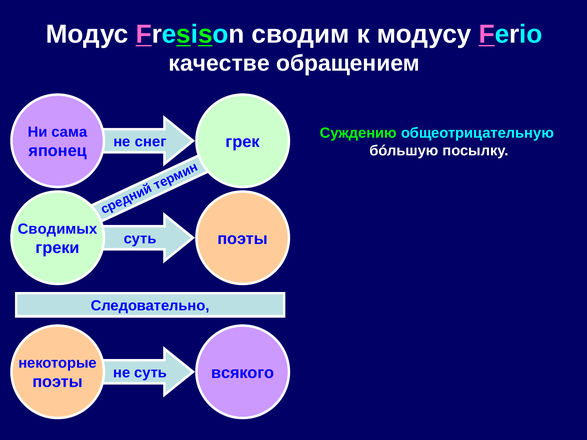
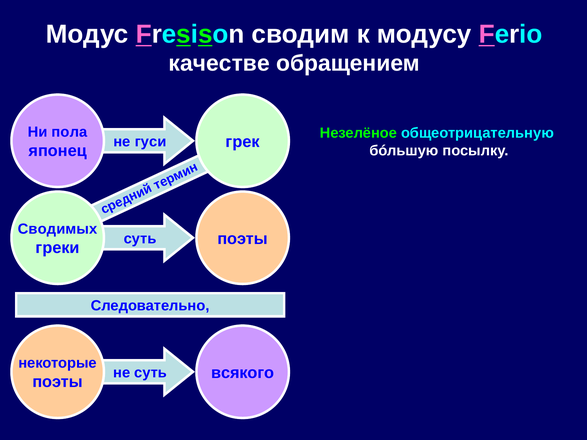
сама: сама -> пола (69, 132)
Суждению: Суждению -> Незелёное (358, 133)
снег: снег -> гуси (151, 142)
